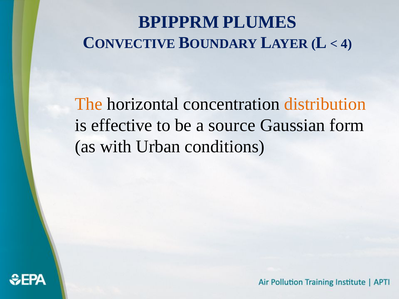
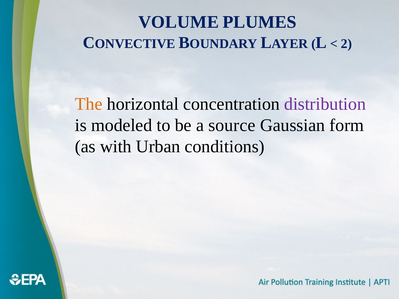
BPIPPRM: BPIPPRM -> VOLUME (179, 22)
4: 4 -> 2 (346, 44)
distribution colour: orange -> purple (325, 104)
effective: effective -> modeled (122, 125)
